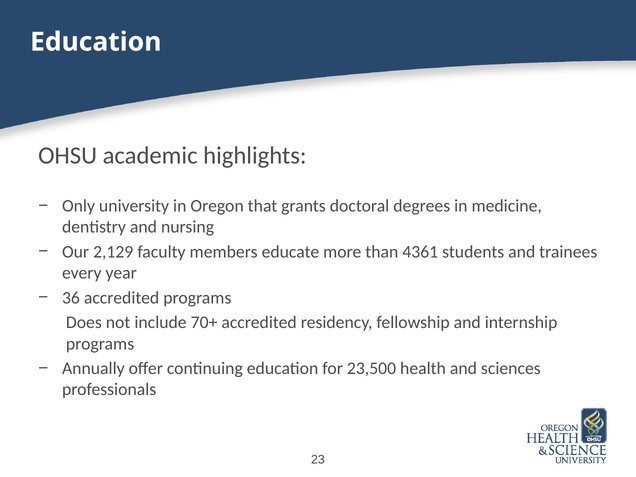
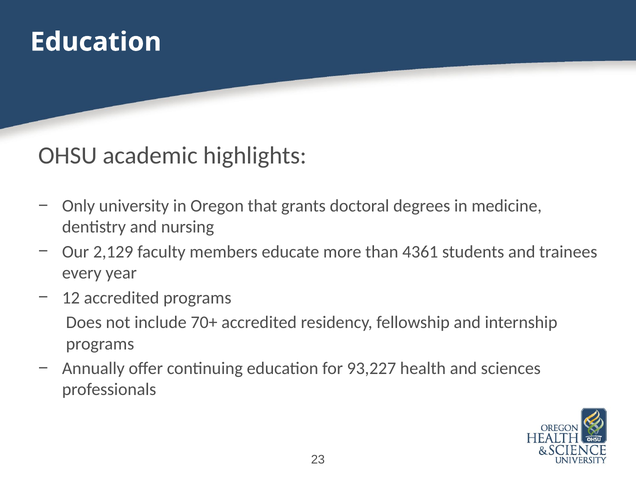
36: 36 -> 12 (71, 298)
23,500: 23,500 -> 93,227 (372, 368)
